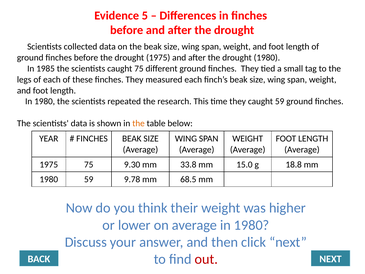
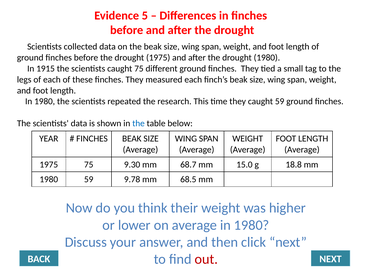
1985: 1985 -> 1915 (46, 69)
the colour: orange -> blue (139, 123)
33.8: 33.8 -> 68.7 (188, 164)
